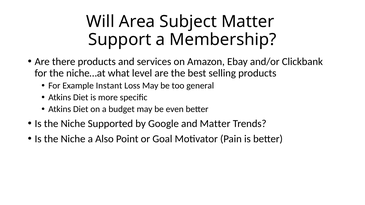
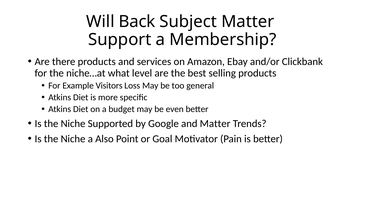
Area: Area -> Back (137, 22)
Instant: Instant -> Visitors (109, 86)
